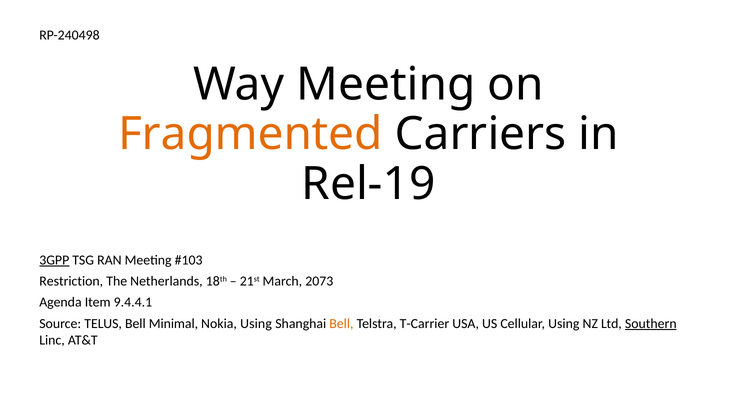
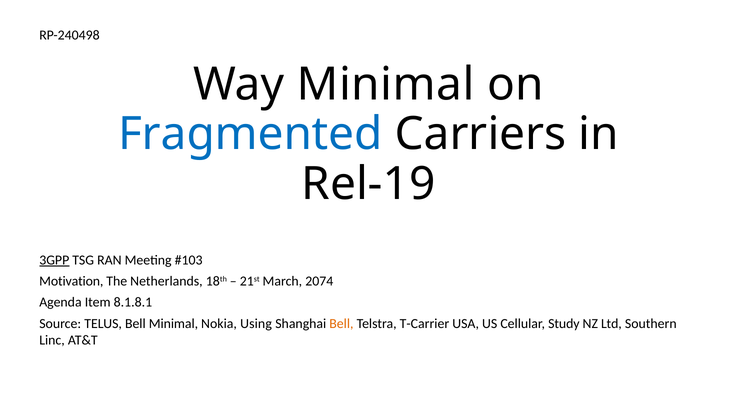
Way Meeting: Meeting -> Minimal (386, 85)
Fragmented colour: orange -> blue (250, 134)
Restriction: Restriction -> Motivation (71, 282)
2073: 2073 -> 2074 (319, 282)
9.4.4.1: 9.4.4.1 -> 8.1.8.1 (133, 303)
Cellular Using: Using -> Study (564, 324)
Southern underline: present -> none (651, 324)
